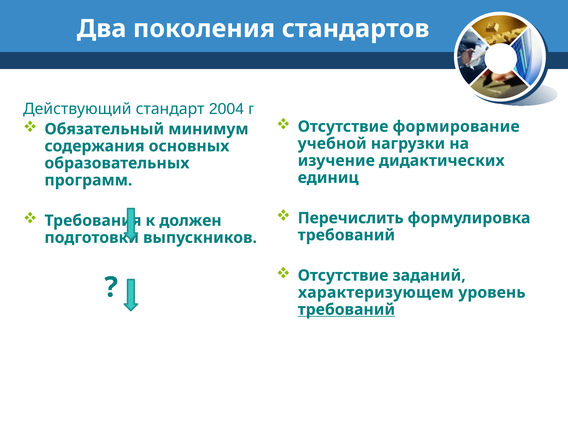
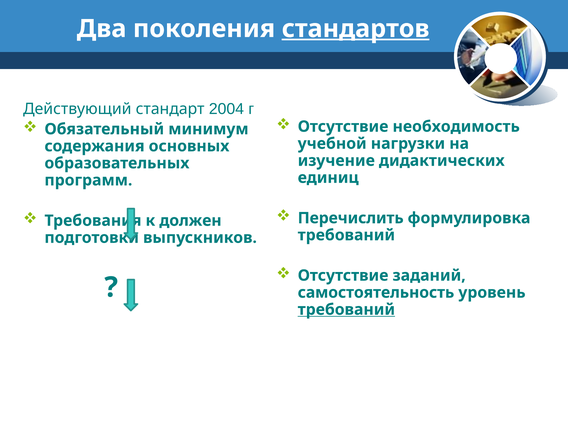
стандартов underline: none -> present (356, 29)
формирование: формирование -> необходимость (456, 127)
характеризующем: характеризующем -> самостоятельность (376, 293)
